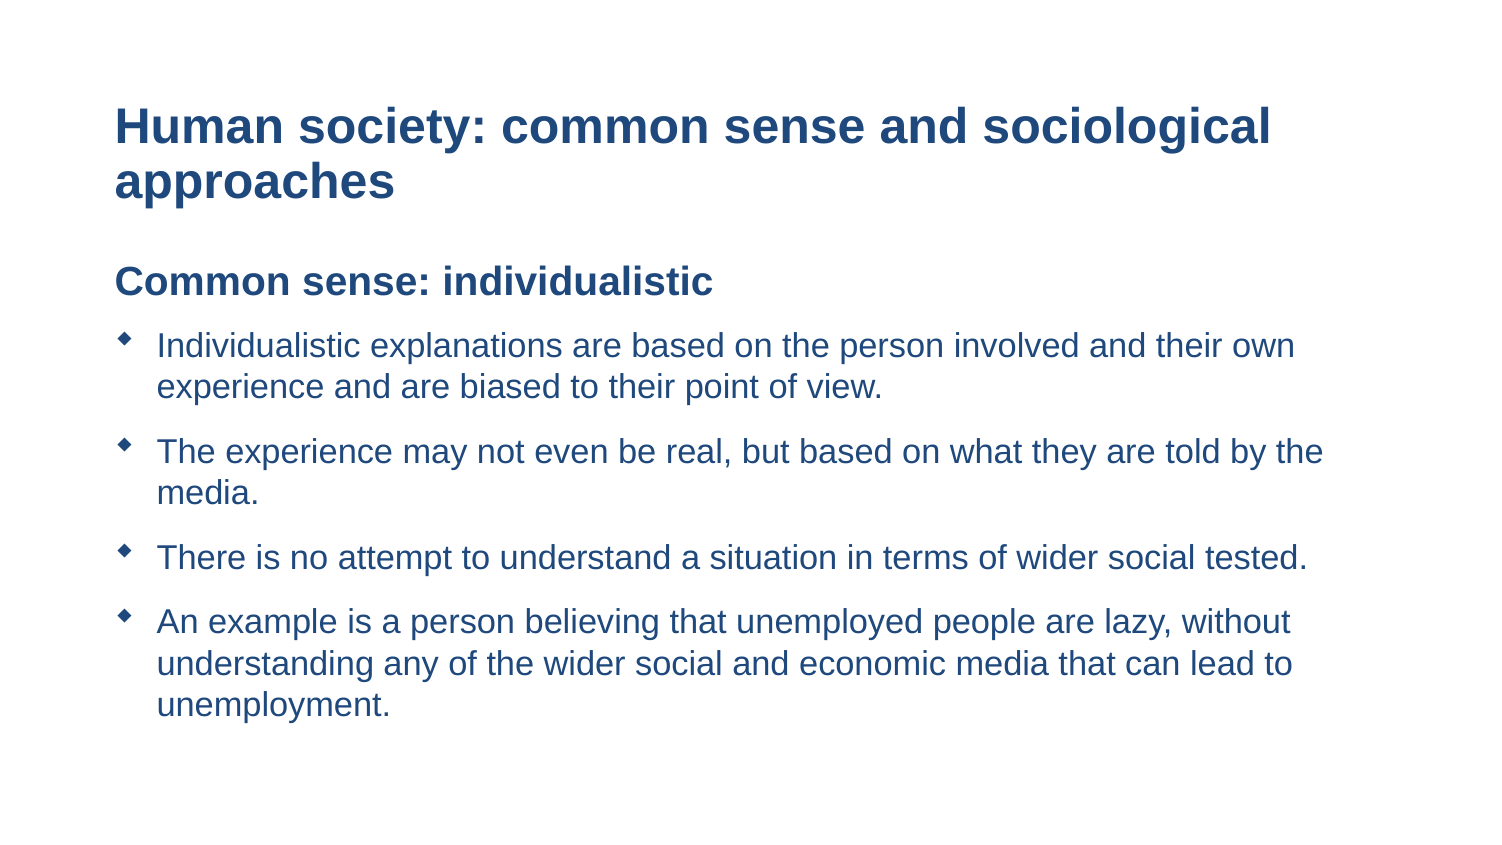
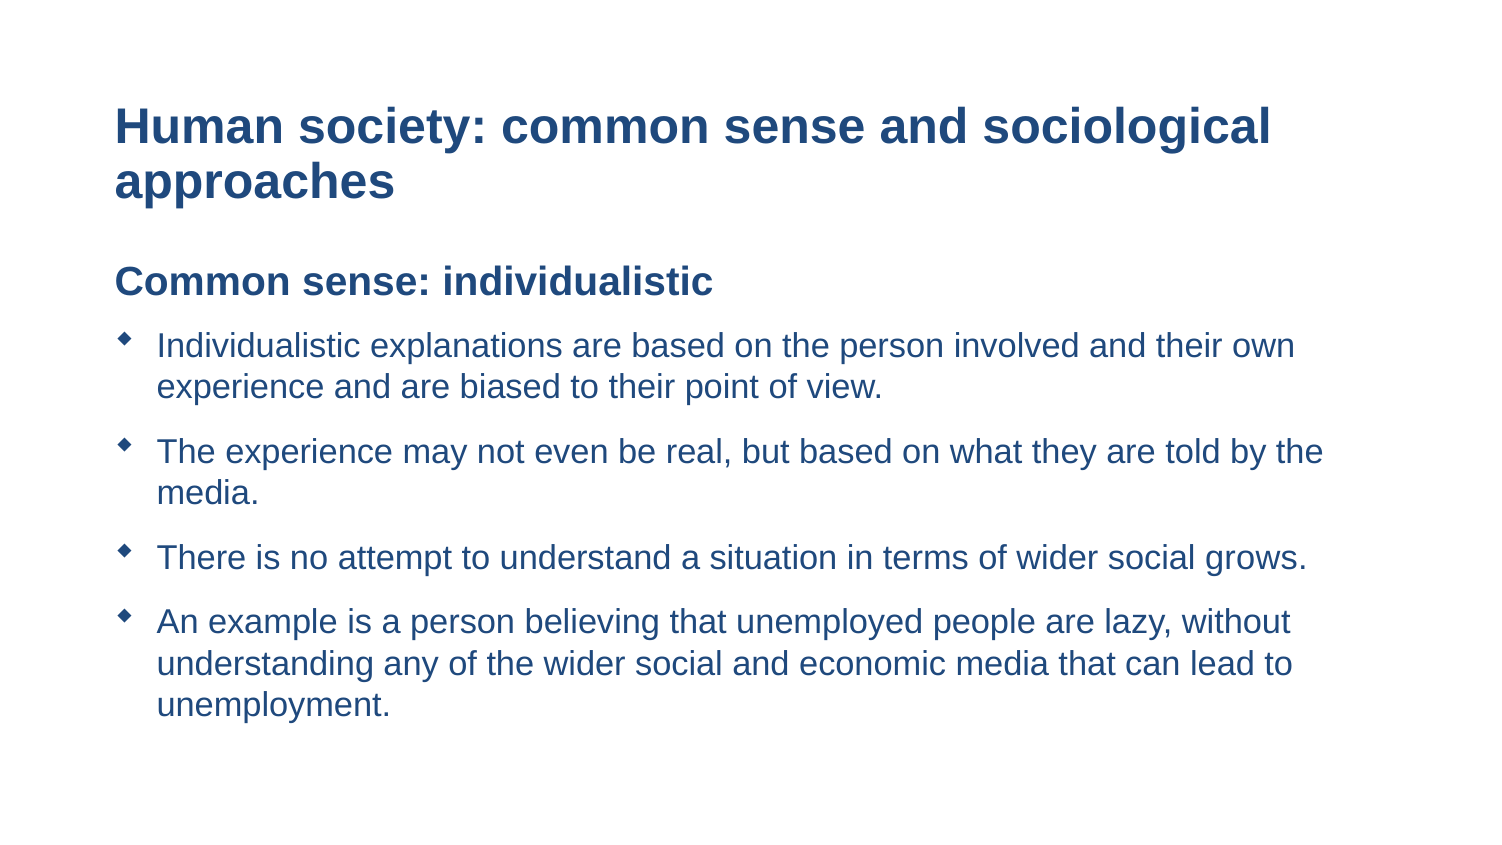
tested: tested -> grows (1256, 558)
